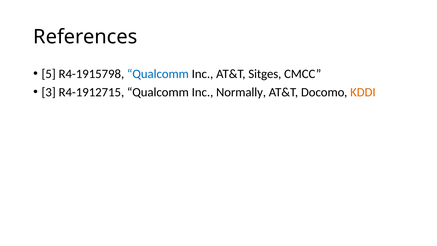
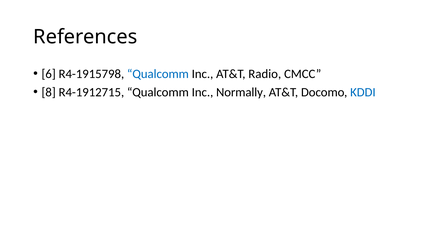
5: 5 -> 6 (49, 74)
Sitges: Sitges -> Radio (265, 74)
3: 3 -> 8 (49, 92)
KDDI colour: orange -> blue (363, 92)
